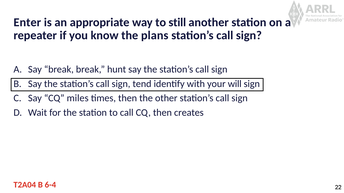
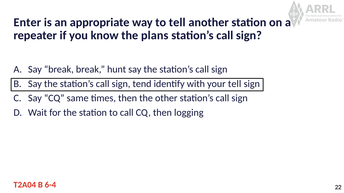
to still: still -> tell (177, 22)
your will: will -> tell (235, 84)
miles: miles -> same (78, 98)
creates: creates -> logging (189, 113)
